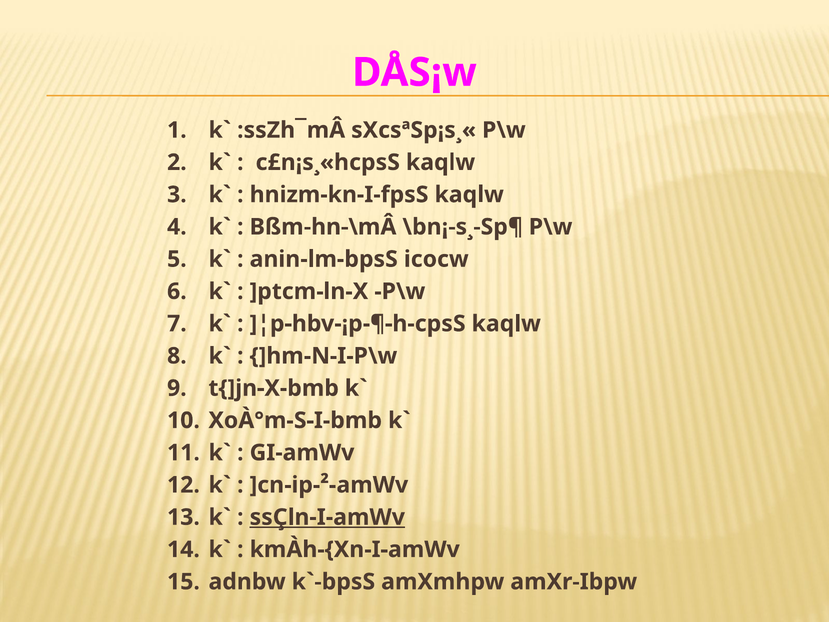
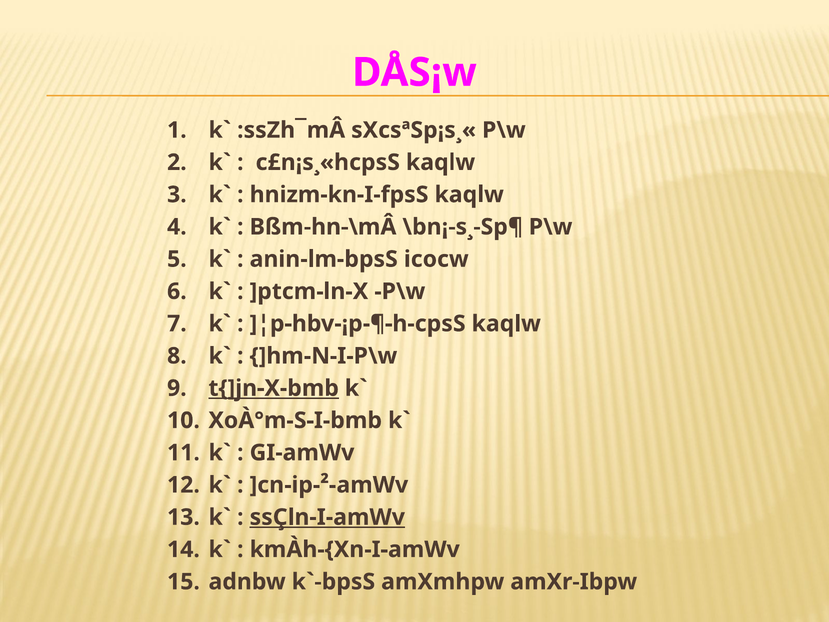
t{]jn-X-bmb underline: none -> present (274, 388)
